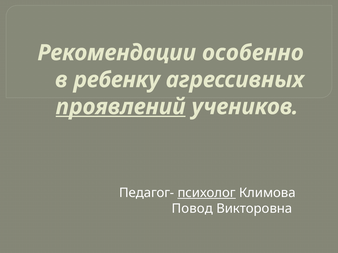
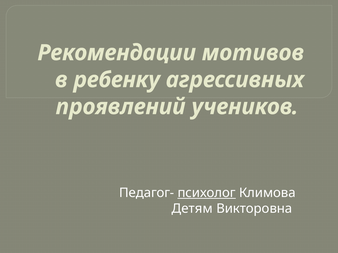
особенно: особенно -> мотивов (253, 53)
проявлений underline: present -> none (121, 107)
Повод: Повод -> Детям (192, 209)
